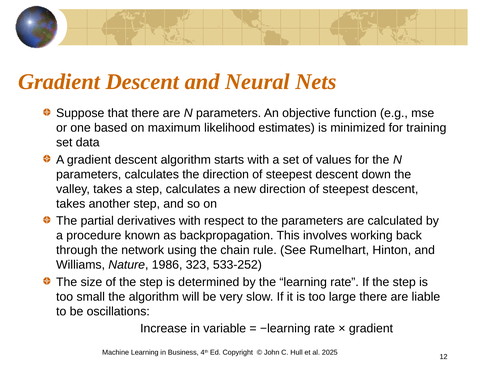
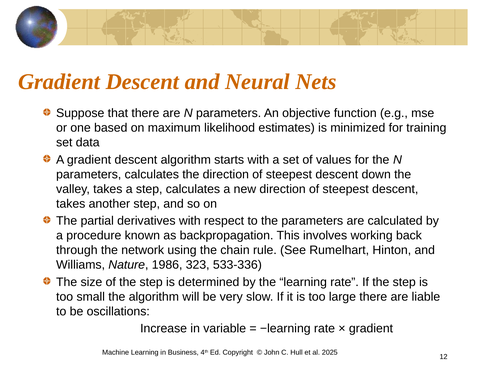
533-252: 533-252 -> 533-336 (237, 265)
